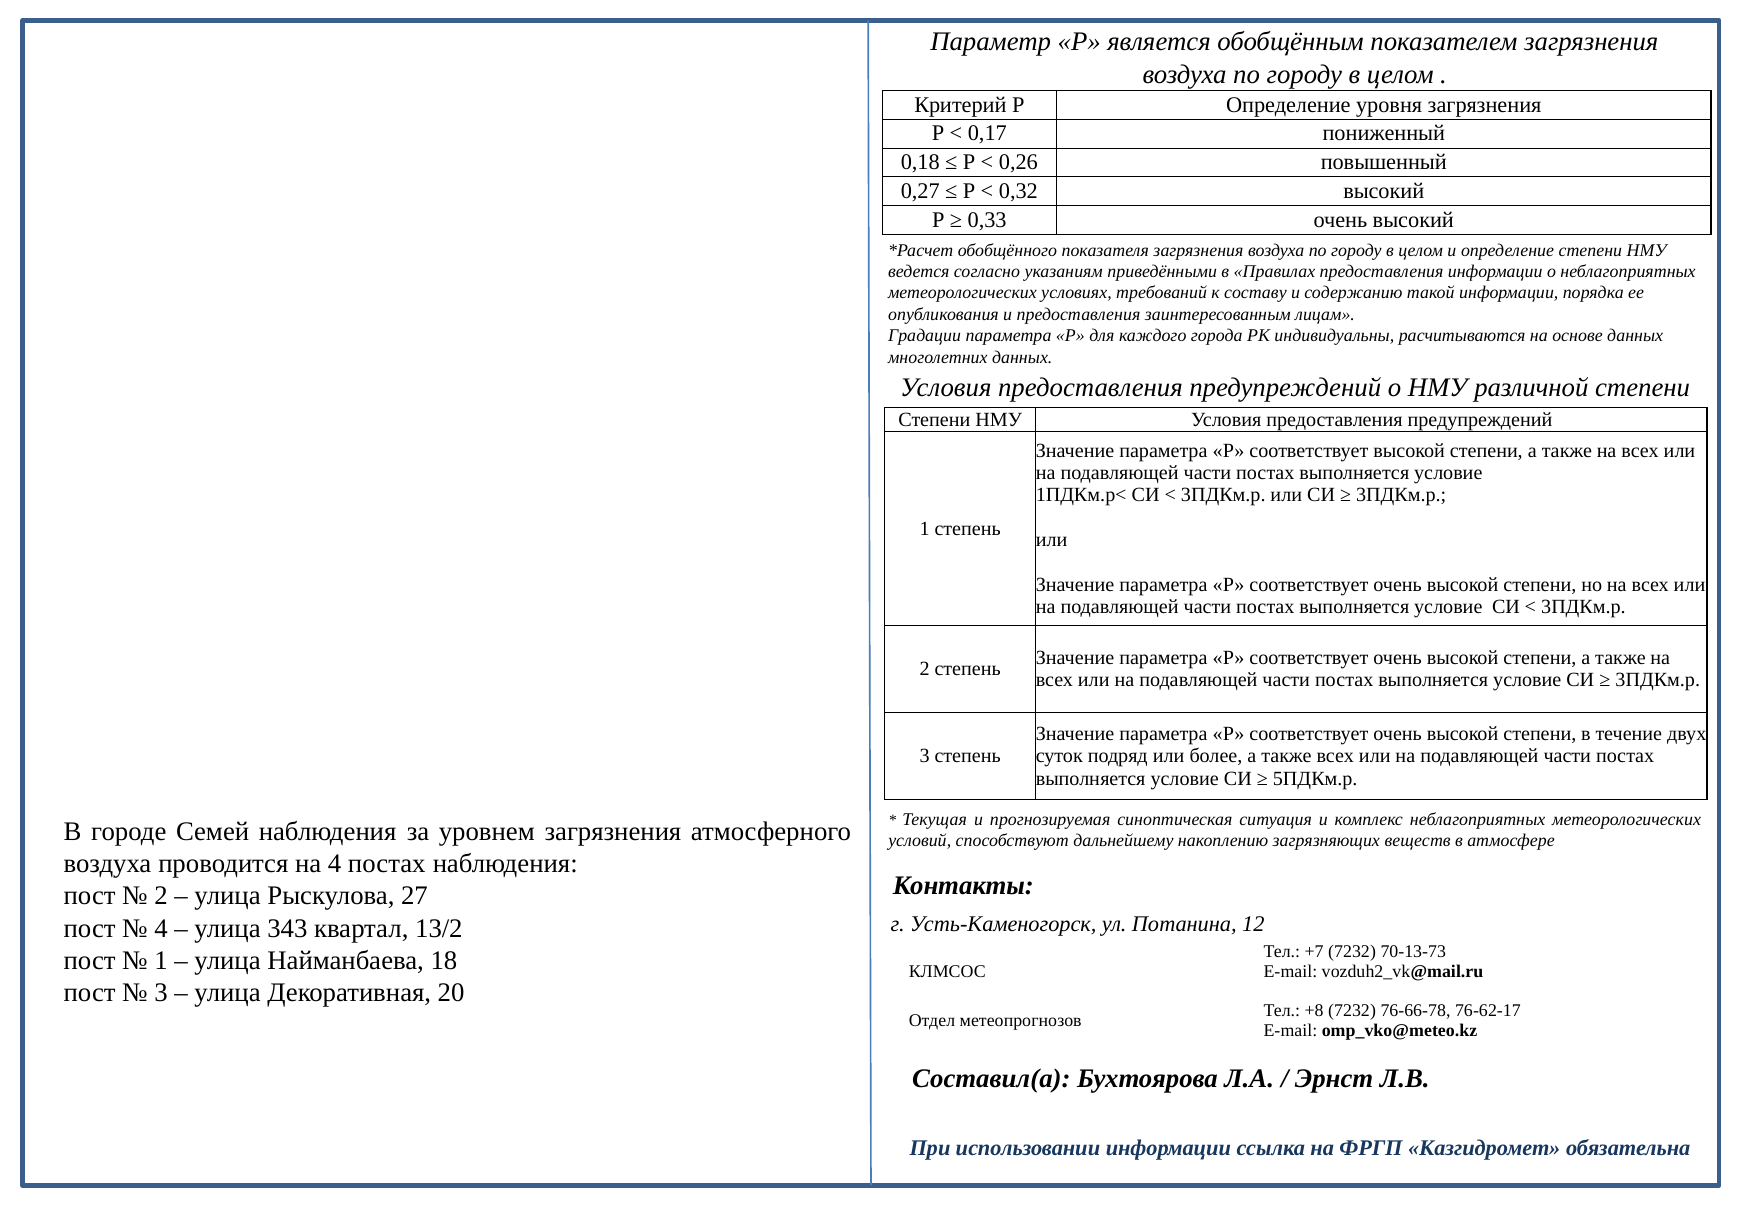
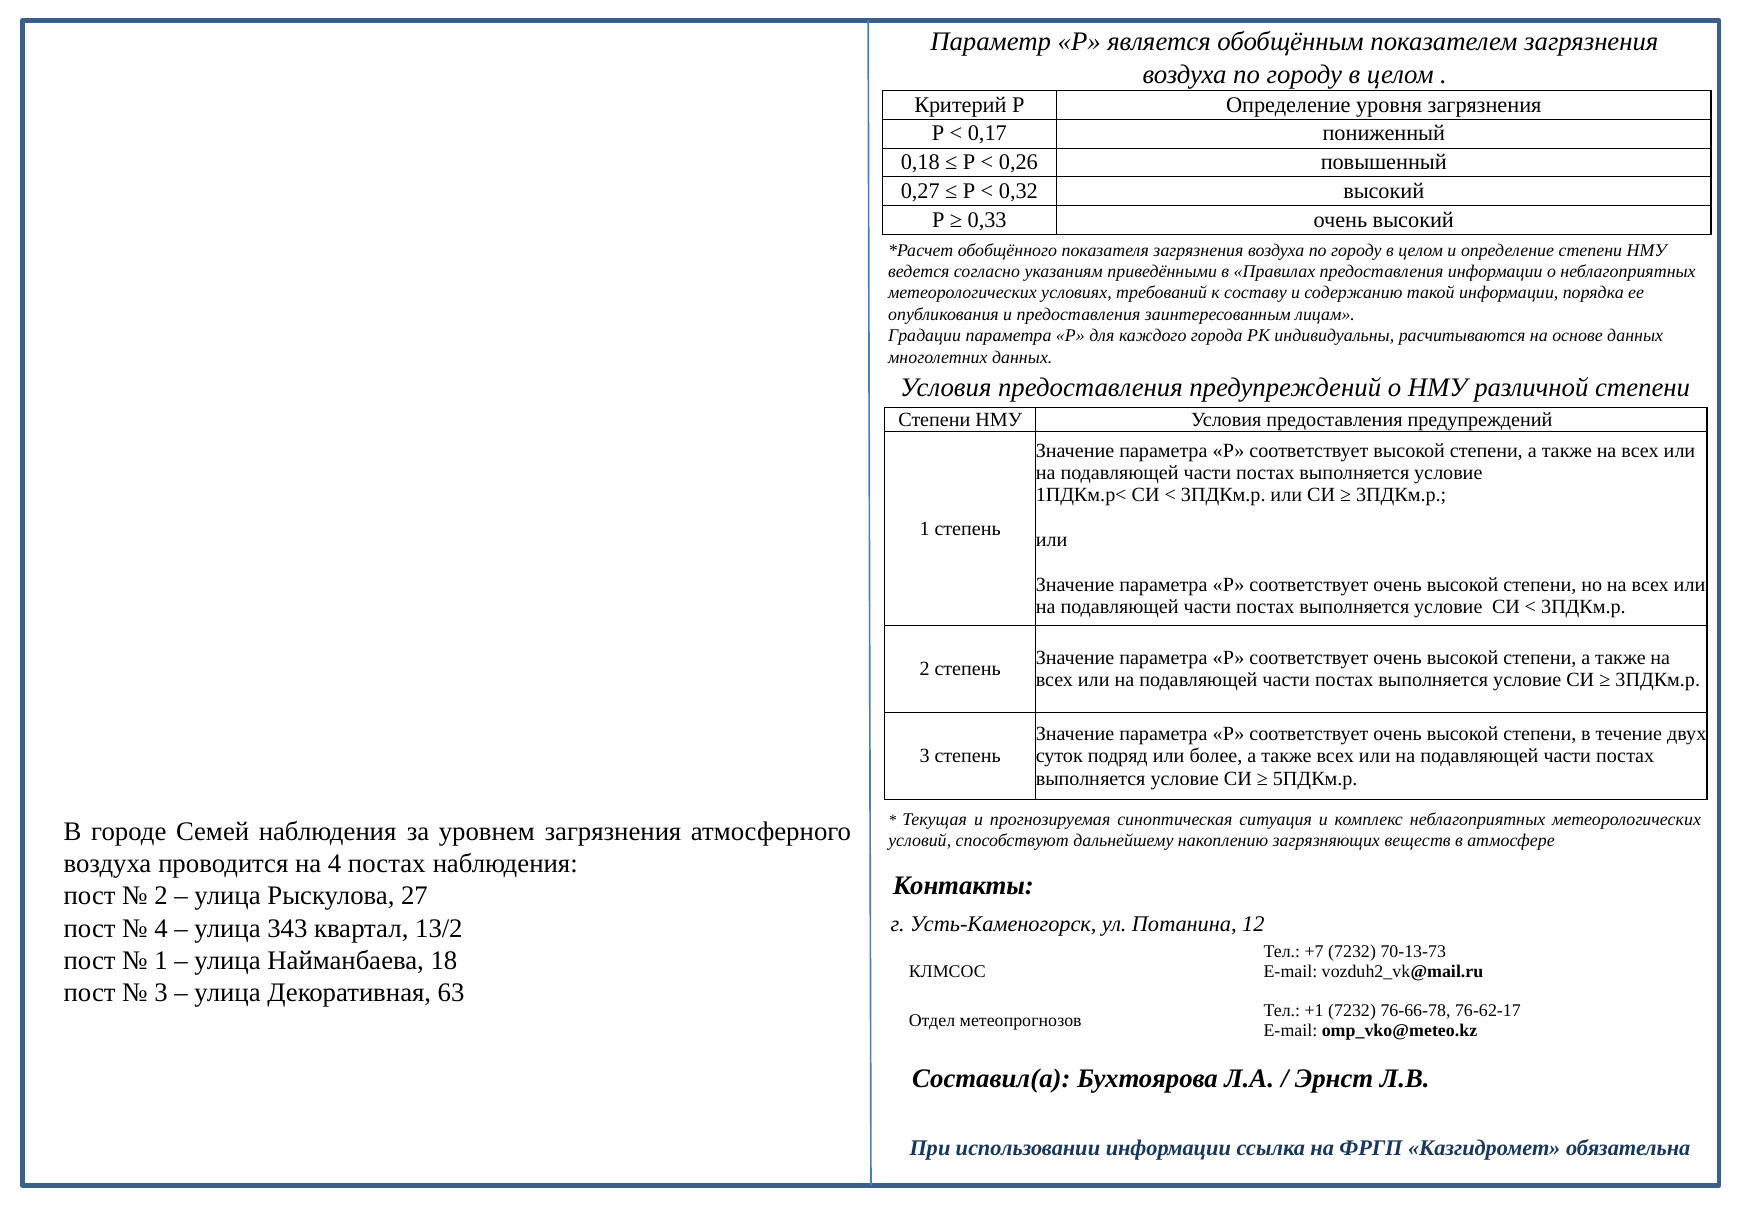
20: 20 -> 63 (451, 992)
+8: +8 -> +1 (1314, 1011)
